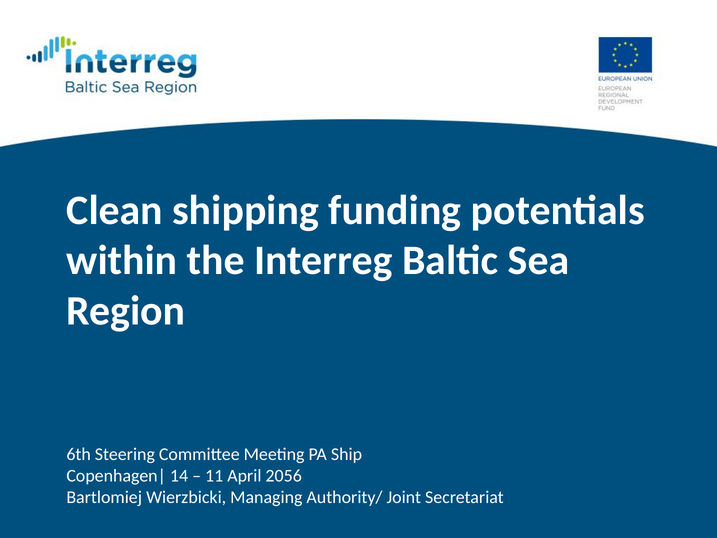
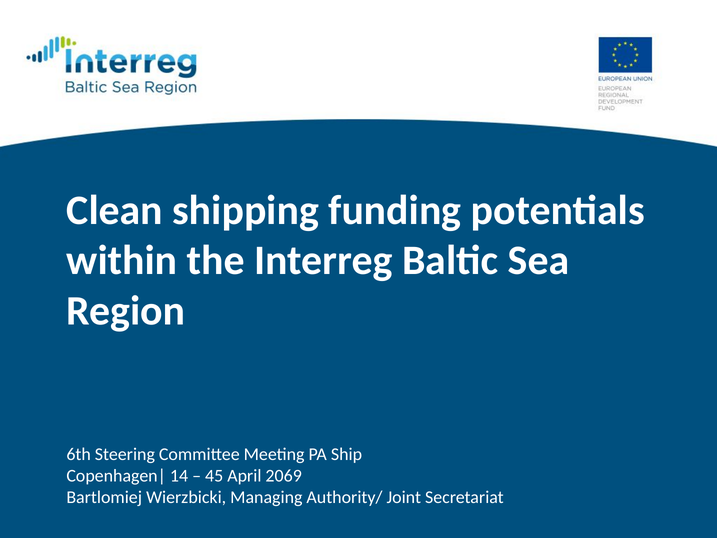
11: 11 -> 45 (214, 475)
2056: 2056 -> 2069 (284, 475)
